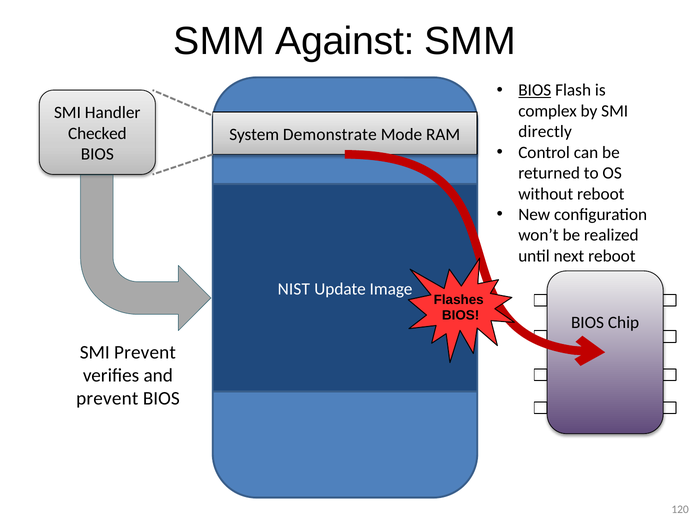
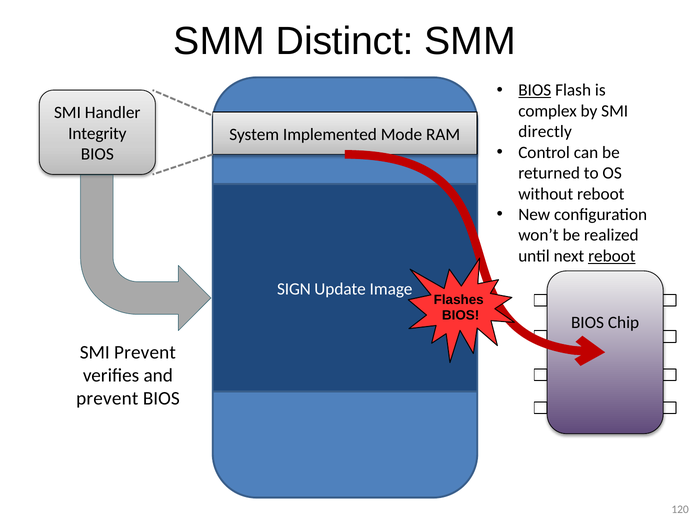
Against: Against -> Distinct (345, 41)
Checked: Checked -> Integrity (97, 133)
Demonstrate: Demonstrate -> Implemented (330, 134)
reboot underline: none -> present (612, 256)
NIST: NIST -> SIGN (294, 289)
